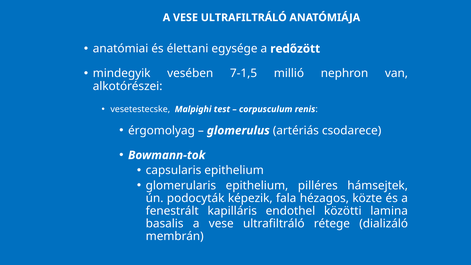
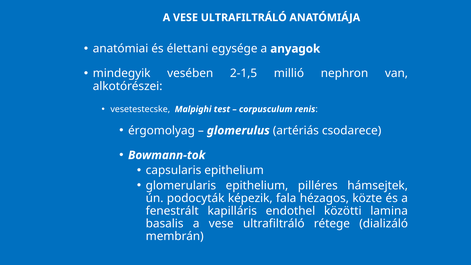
redőzött: redőzött -> anyagok (295, 49)
7-1,5: 7-1,5 -> 2-1,5 (244, 73)
